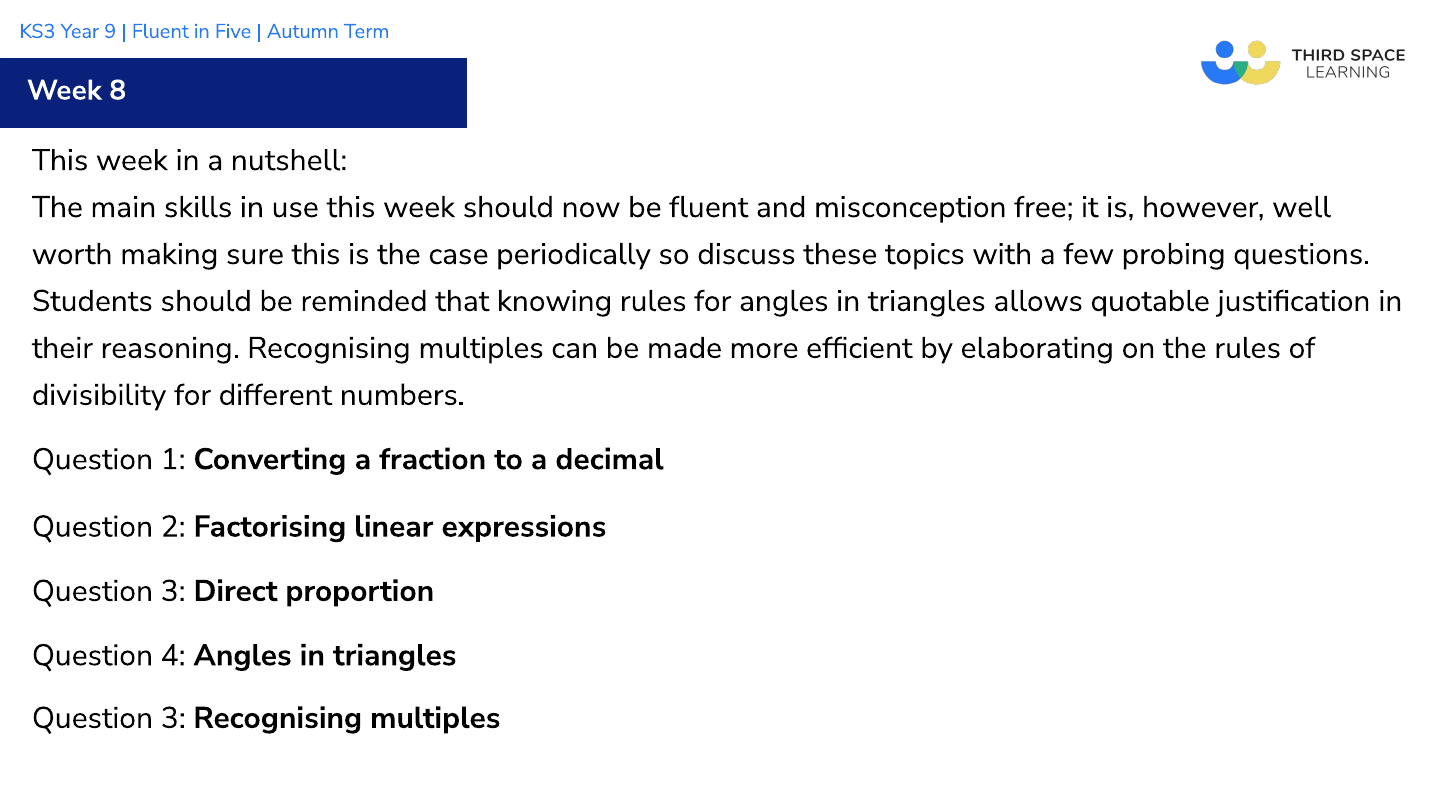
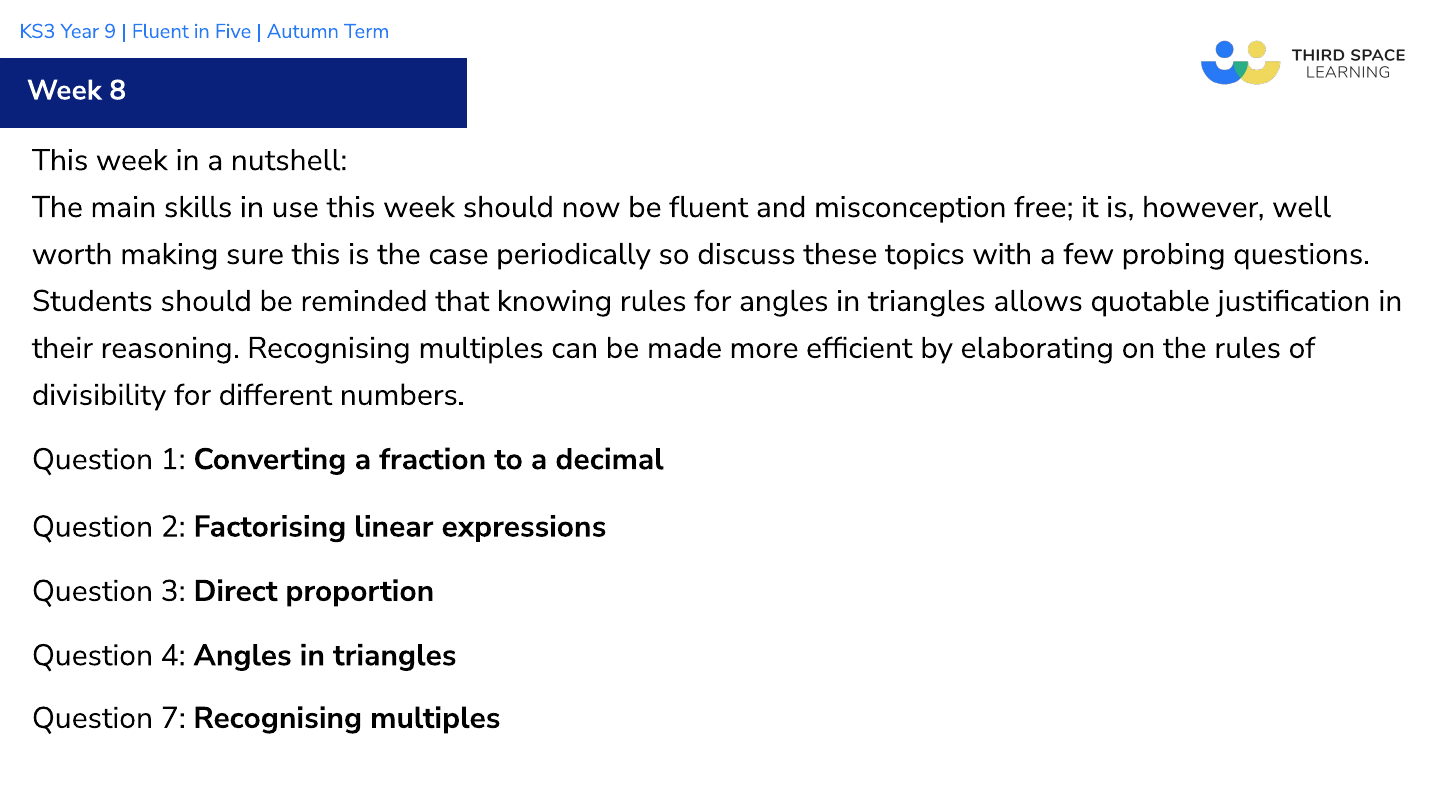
3: 3 -> 7 (173, 718)
